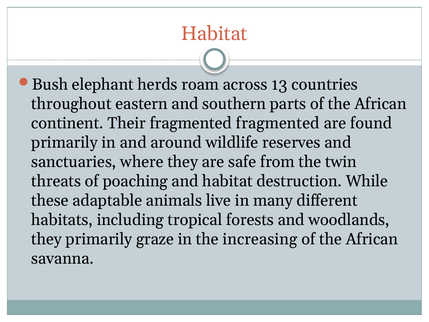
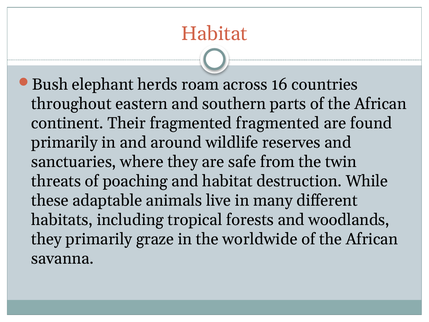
13: 13 -> 16 (279, 85)
increasing: increasing -> worldwide (260, 239)
